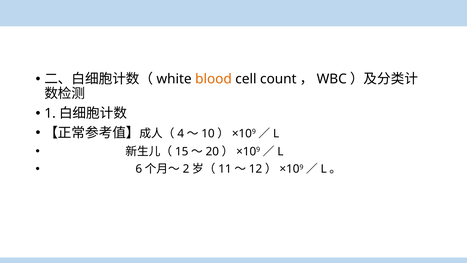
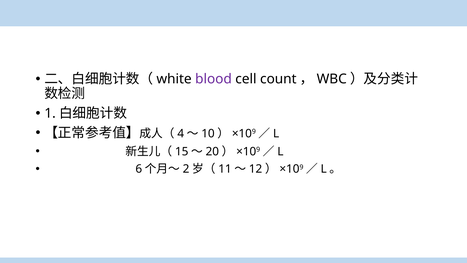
blood colour: orange -> purple (213, 79)
